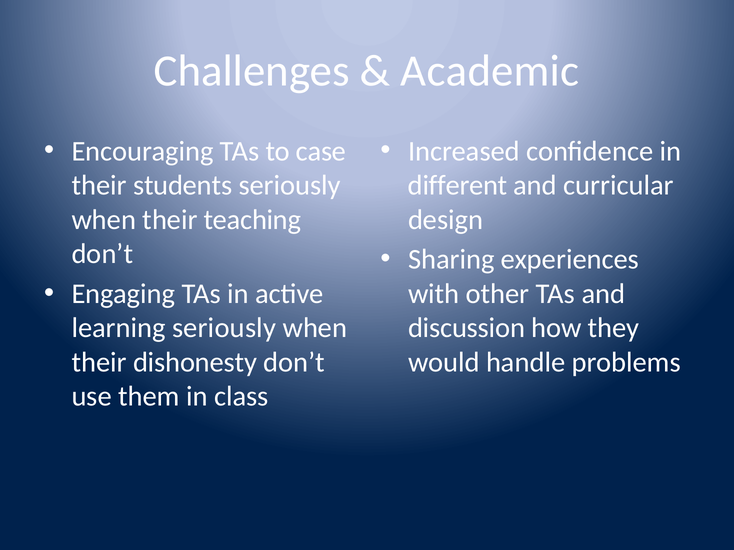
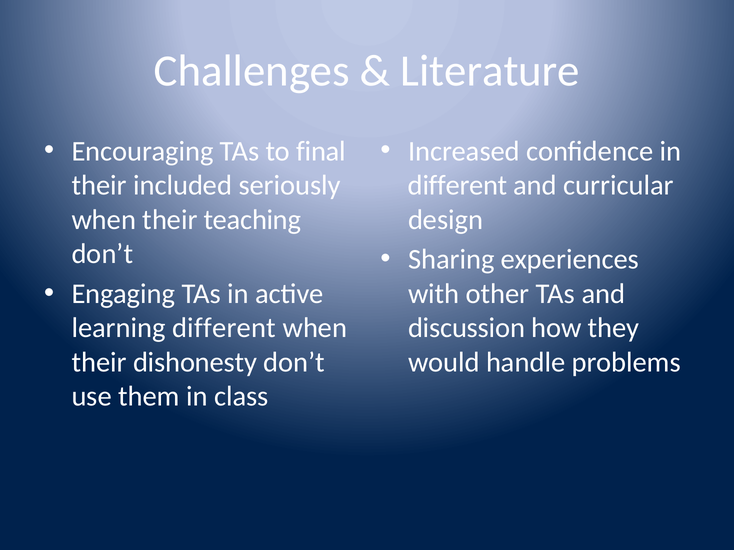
Academic: Academic -> Literature (490, 71)
case: case -> final (321, 151)
students: students -> included (183, 186)
learning seriously: seriously -> different (224, 328)
